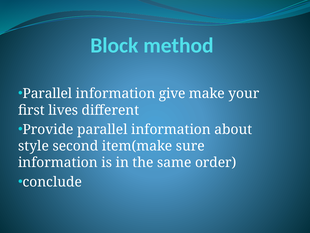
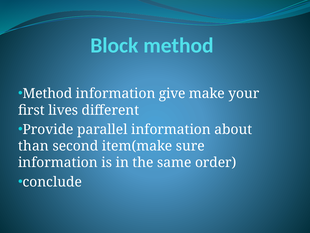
Parallel: Parallel -> Method (47, 93)
style: style -> than (33, 146)
